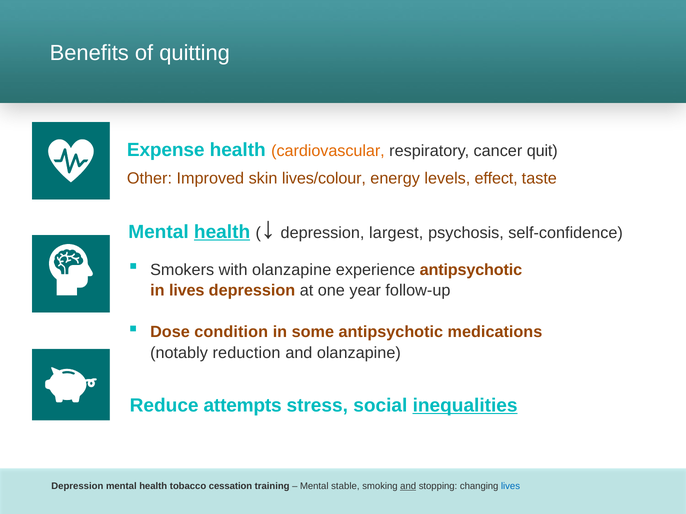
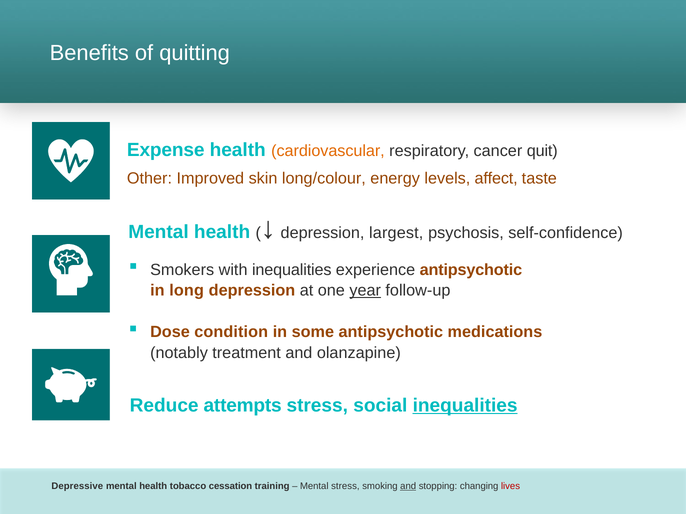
lives/colour: lives/colour -> long/colour (324, 178)
effect: effect -> affect (496, 178)
health underline: present -> none (222, 232)
with olanzapine: olanzapine -> inequalities (292, 270)
in lives: lives -> long (187, 291)
year underline: none -> present (365, 291)
reduction: reduction -> treatment (247, 353)
Depression: Depression -> Depressive (77, 487)
Mental stable: stable -> stress (345, 487)
lives colour: blue -> red (511, 487)
